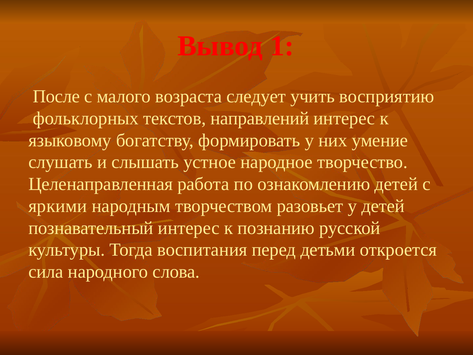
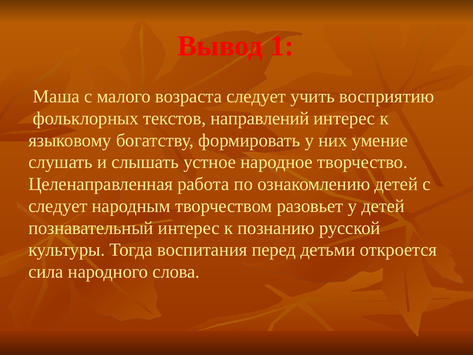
После: После -> Маша (56, 97)
яркими: яркими -> следует (58, 206)
